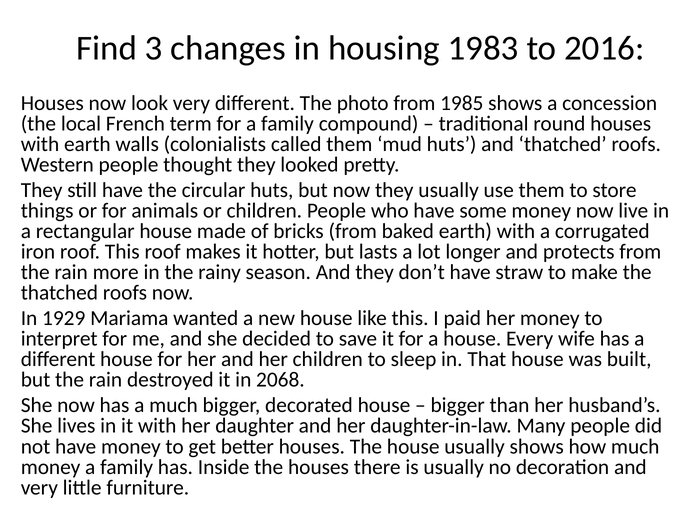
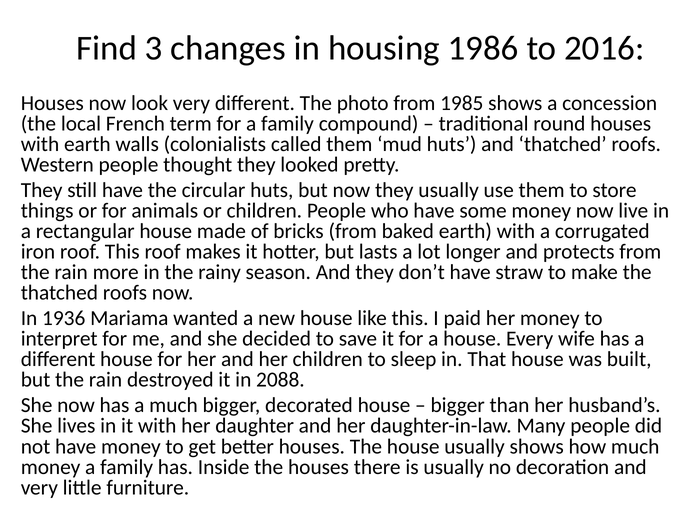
1983: 1983 -> 1986 (483, 48)
1929: 1929 -> 1936 (64, 318)
2068: 2068 -> 2088 (280, 380)
